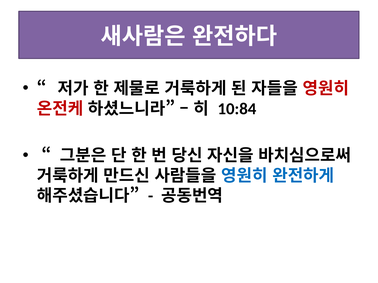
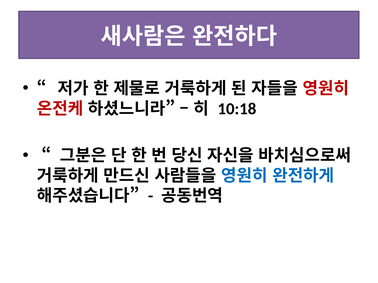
10:84: 10:84 -> 10:18 (237, 109)
